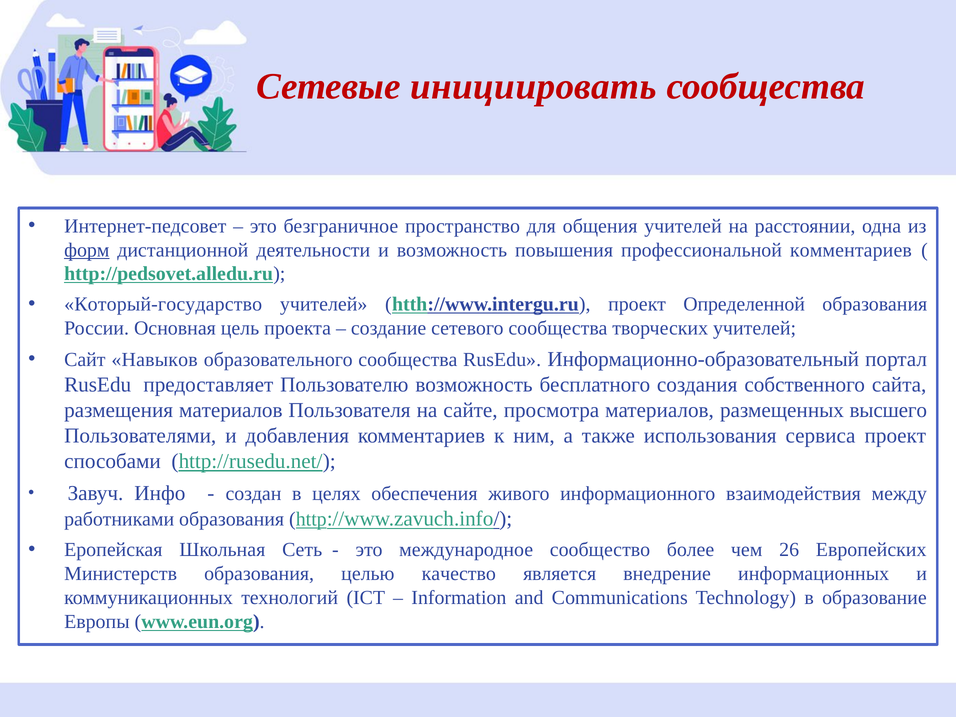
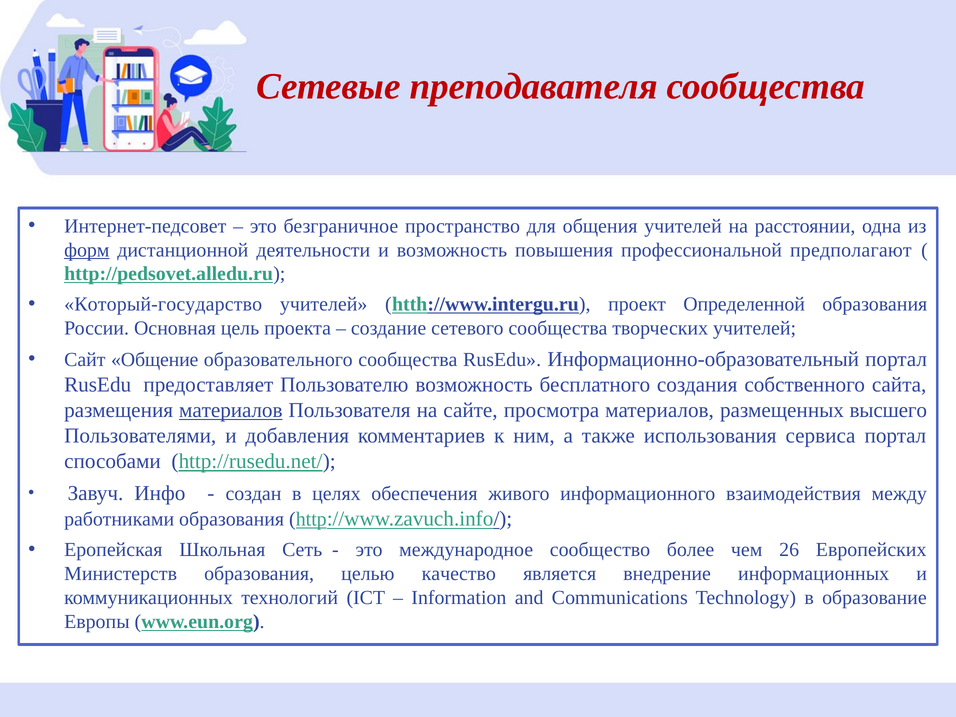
инициировать: инициировать -> преподавателя (534, 87)
профессиональной комментариев: комментариев -> предполагают (851, 250)
Навыков: Навыков -> Общение (155, 360)
материалов underline: none -> present (231, 410)
сервиса проект: проект -> портал (895, 436)
